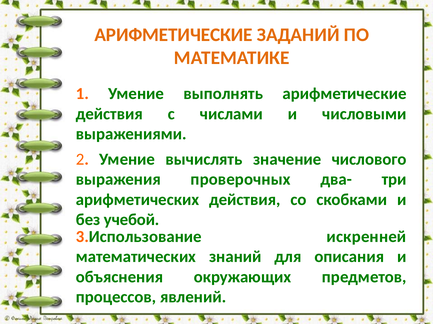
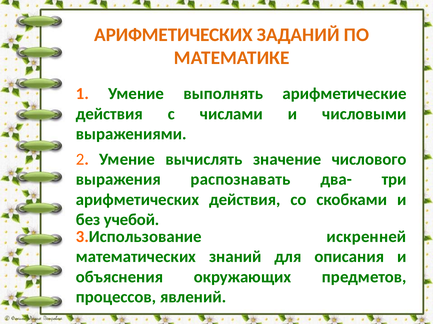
АРИФМЕТИЧЕСКИЕ: АРИФМЕТИЧЕСКИЕ -> АРИФМЕТИЧЕСКИХ (174, 35)
проверочных: проверочных -> распознавать (241, 180)
